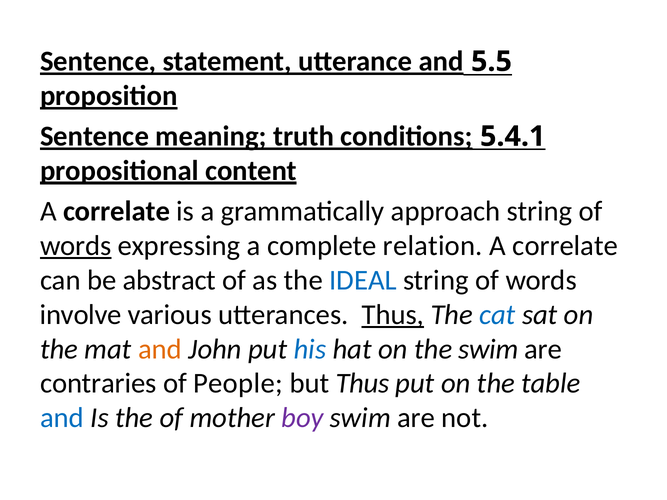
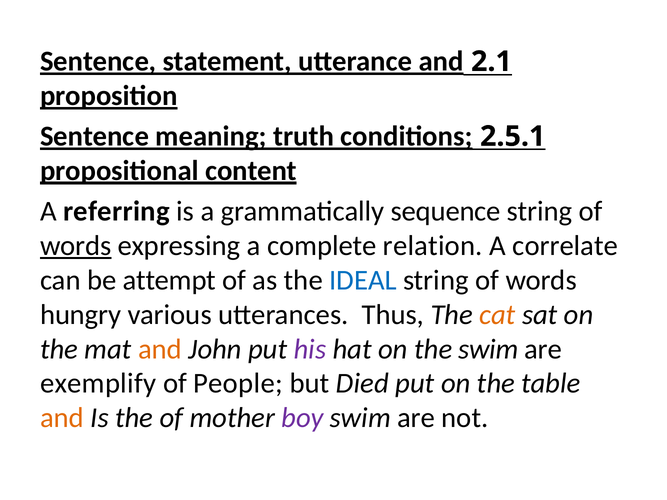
5.5: 5.5 -> 2.1 (491, 61)
5.4.1: 5.4.1 -> 2.5.1 (513, 136)
correlate: correlate -> referring (116, 211)
approach: approach -> sequence (446, 211)
abstract: abstract -> attempt (169, 280)
involve: involve -> hungry (81, 315)
Thus underline: present -> none (393, 315)
cat colour: blue -> orange (497, 315)
his colour: blue -> purple (310, 349)
contraries: contraries -> exemplify (98, 384)
but Thus: Thus -> Died (362, 384)
and colour: blue -> orange (62, 418)
